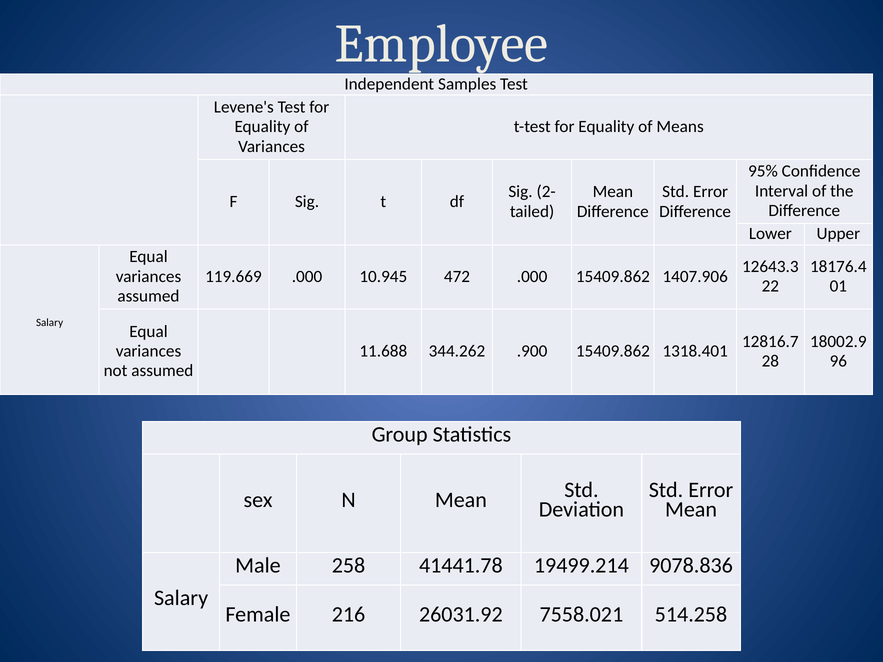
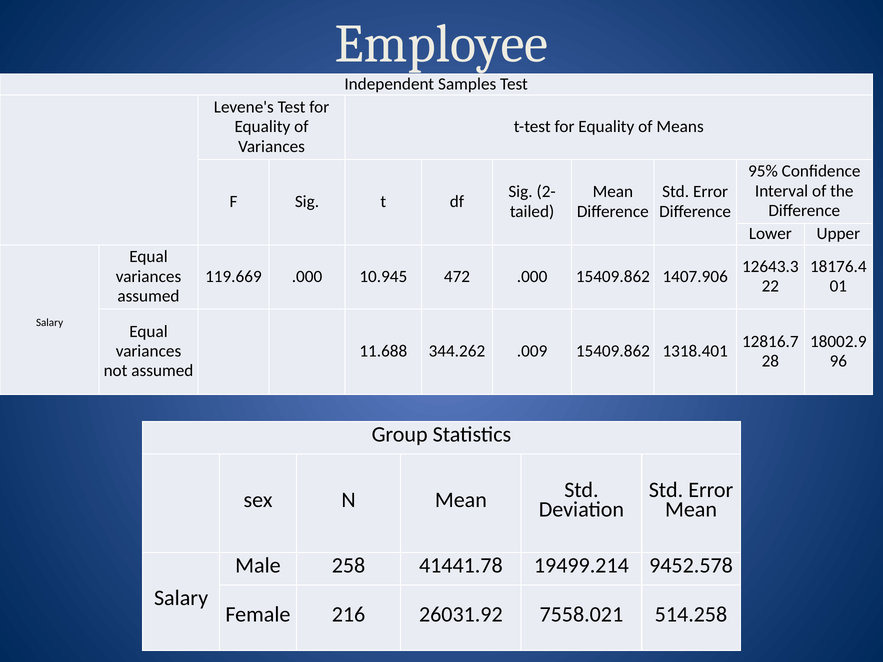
.900: .900 -> .009 (532, 351)
9078.836: 9078.836 -> 9452.578 (691, 566)
